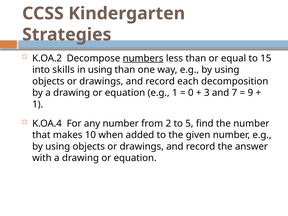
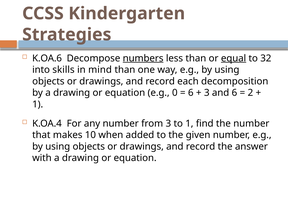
K.OA.2: K.OA.2 -> K.OA.6 (47, 58)
equal underline: none -> present (234, 58)
15: 15 -> 32 (266, 58)
in using: using -> mind (100, 70)
e.g 1: 1 -> 0 (175, 93)
0: 0 -> 6 (191, 93)
and 7: 7 -> 6 (234, 93)
9: 9 -> 2 (250, 93)
from 2: 2 -> 3 (168, 123)
to 5: 5 -> 1 (189, 123)
